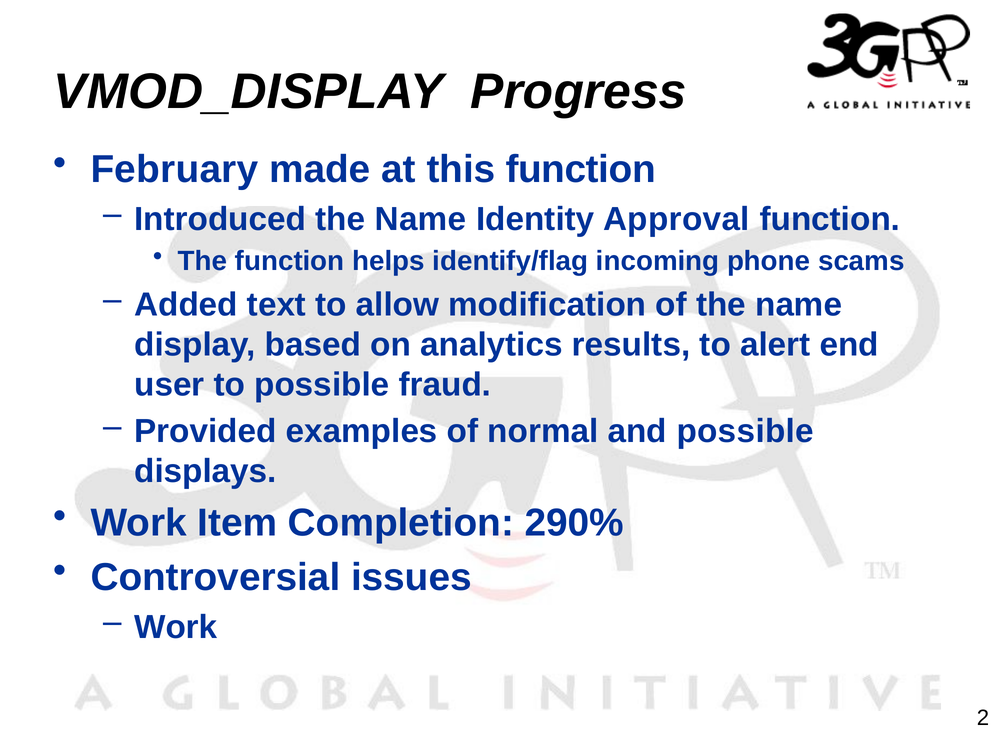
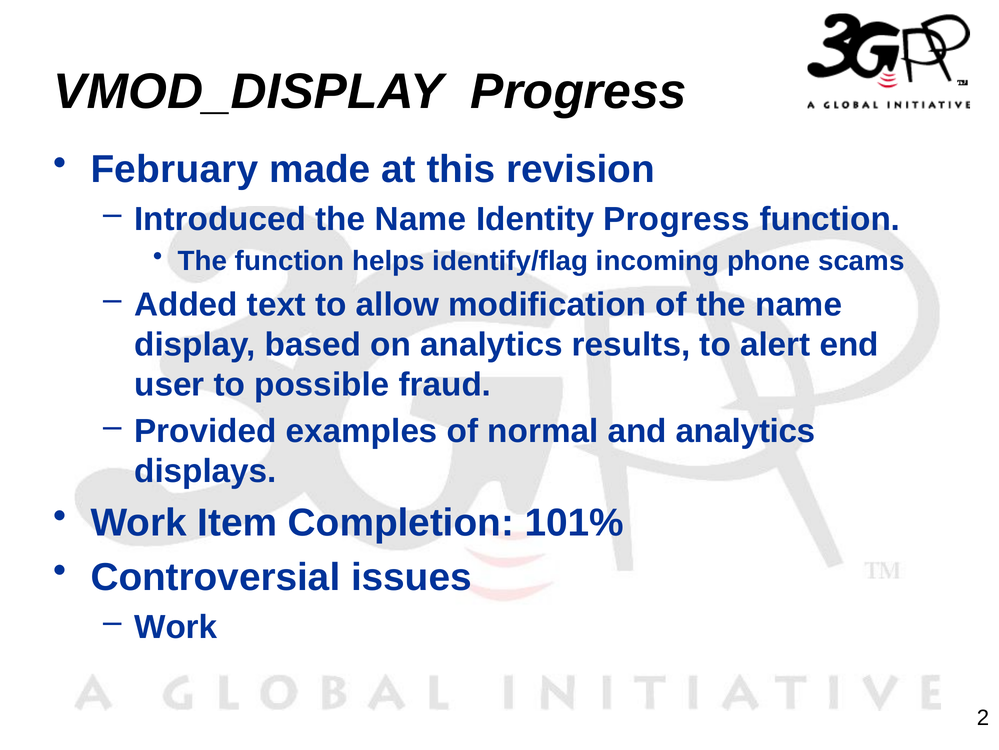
this function: function -> revision (580, 169)
Identity Approval: Approval -> Progress (676, 219)
and possible: possible -> analytics (746, 431)
290%: 290% -> 101% (574, 522)
